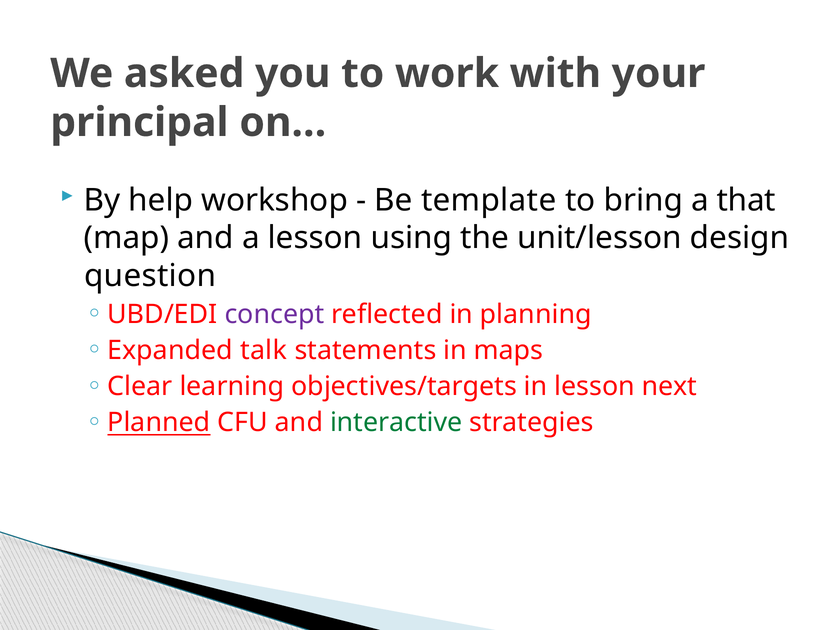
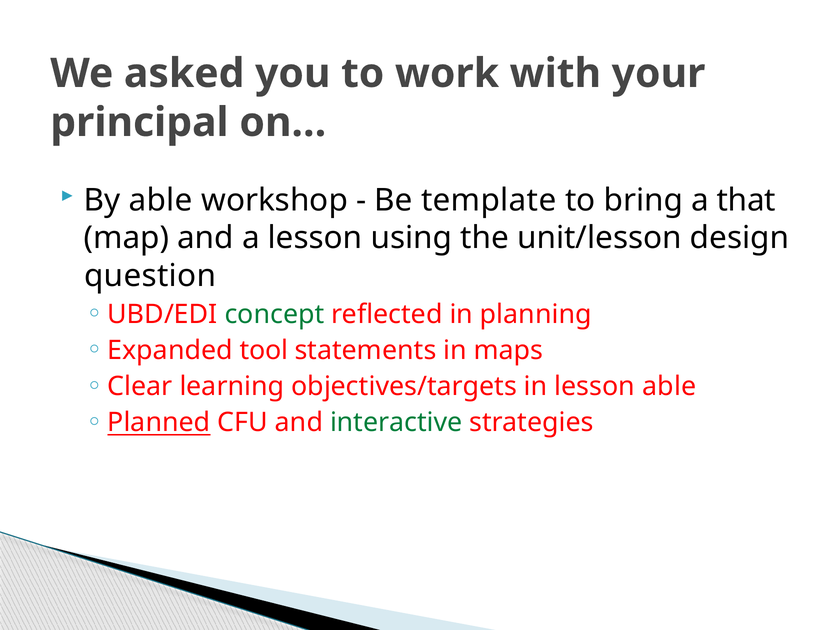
By help: help -> able (161, 200)
concept colour: purple -> green (275, 314)
talk: talk -> tool (264, 350)
lesson next: next -> able (669, 387)
